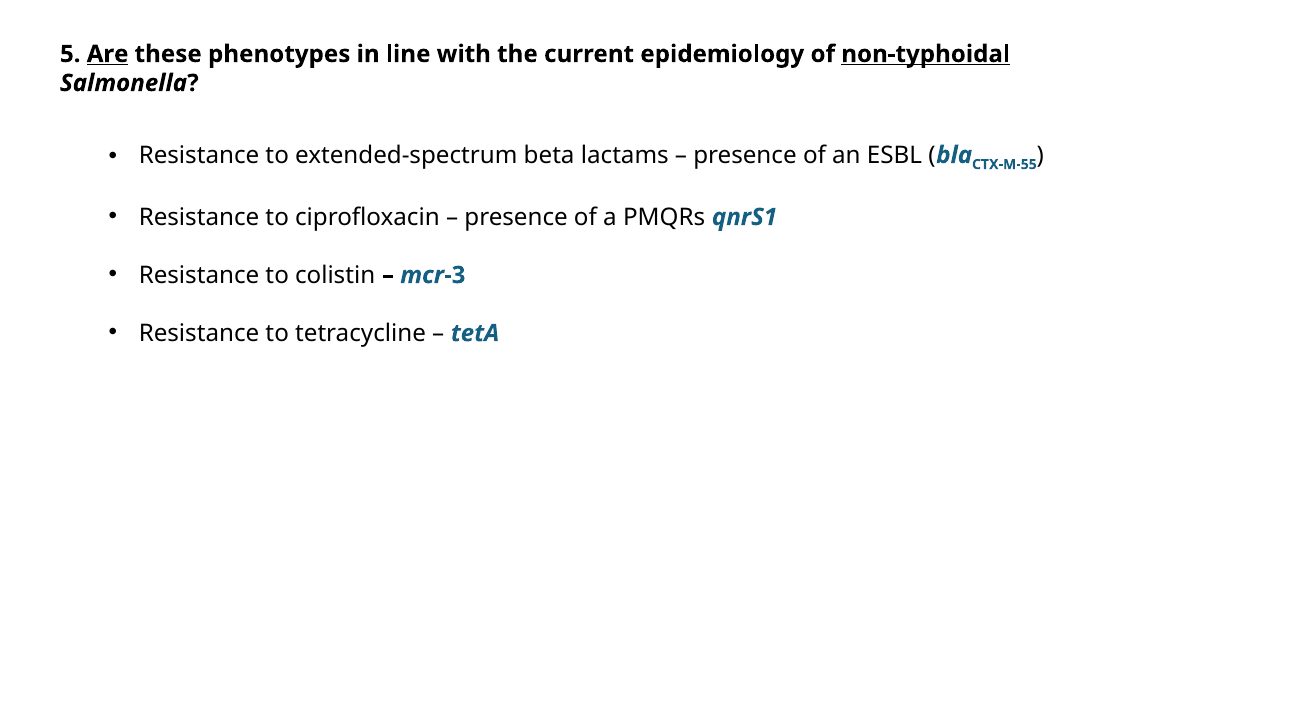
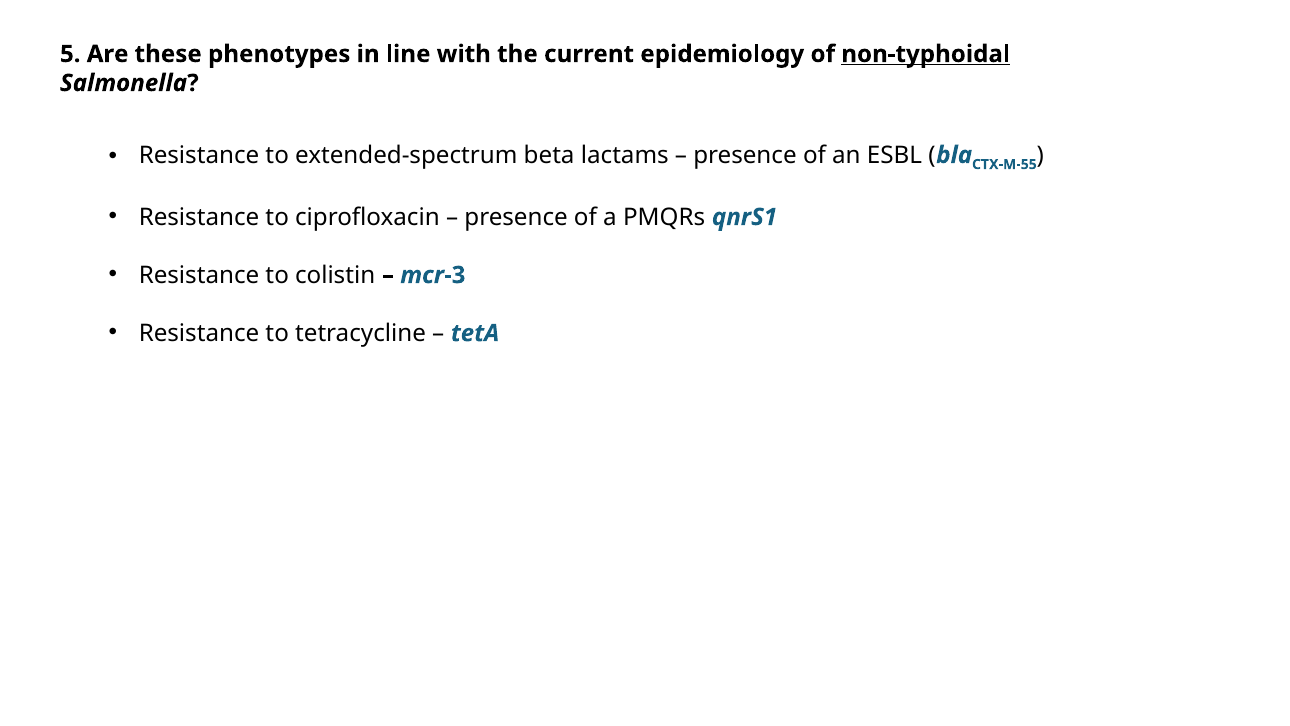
Are underline: present -> none (108, 54)
